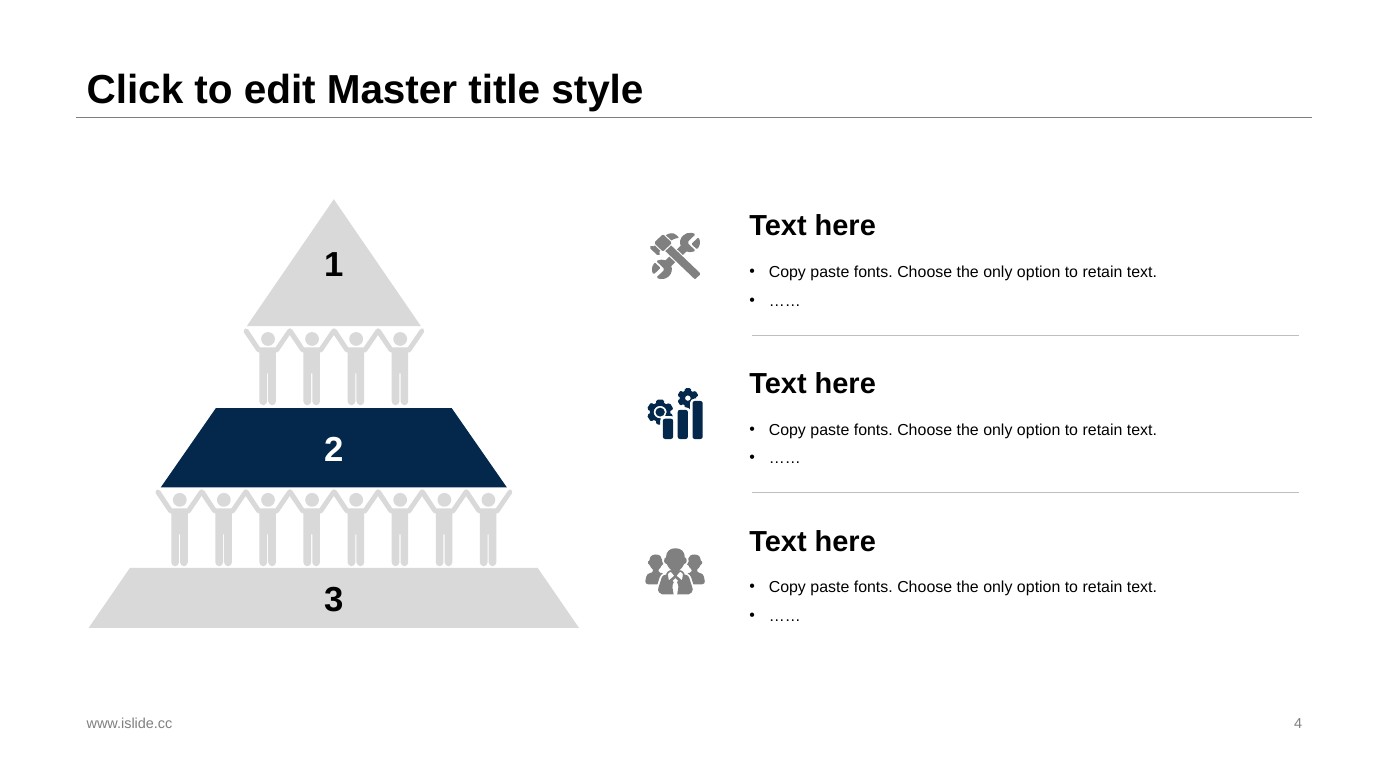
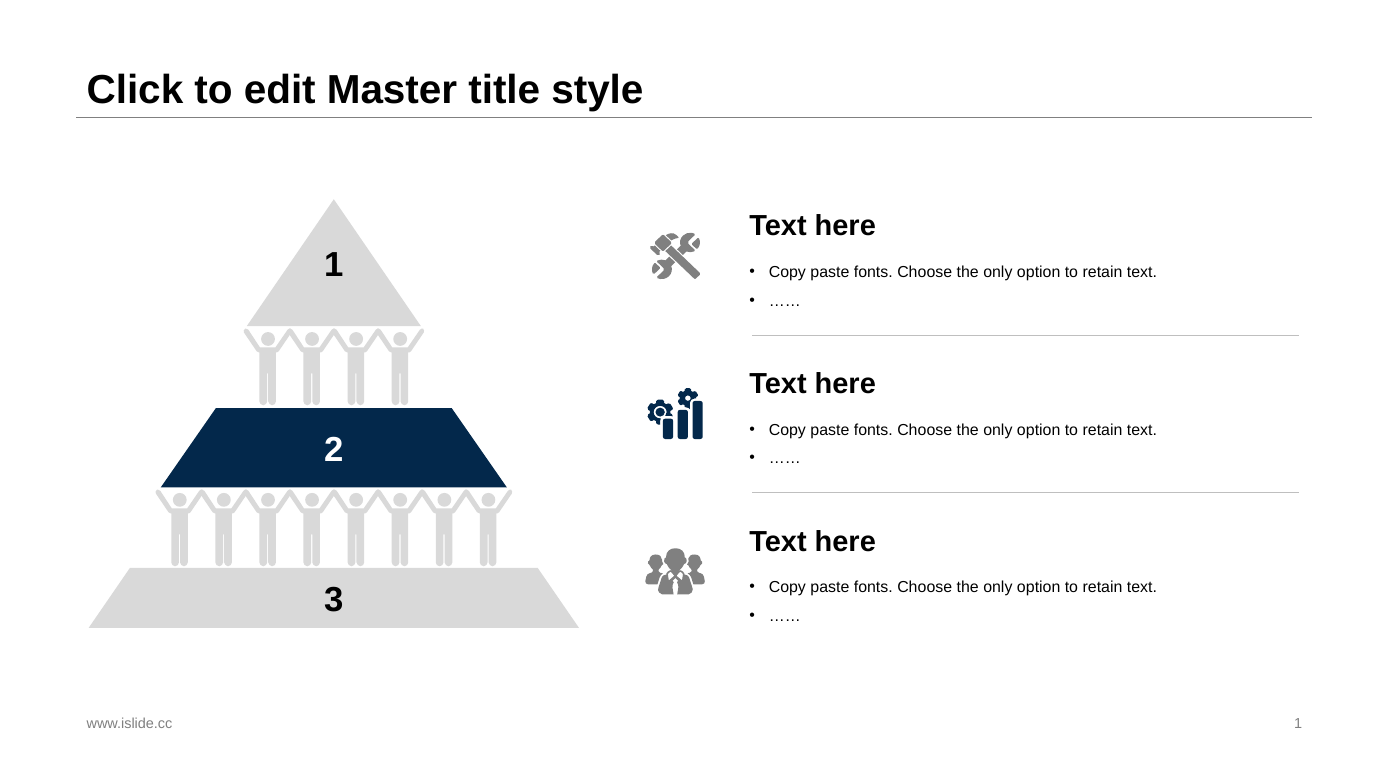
www.islide.cc 4: 4 -> 1 (1298, 724)
